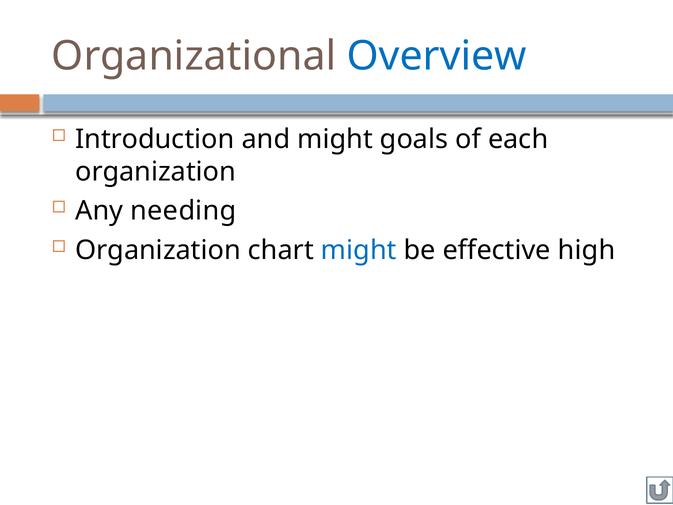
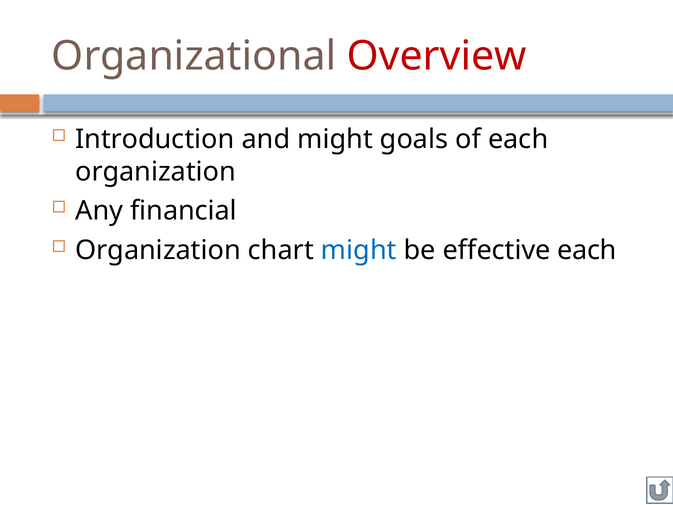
Overview colour: blue -> red (437, 56)
needing: needing -> financial (184, 211)
effective high: high -> each (587, 250)
